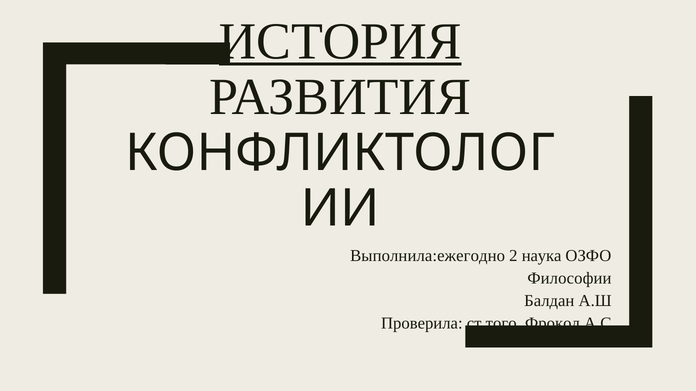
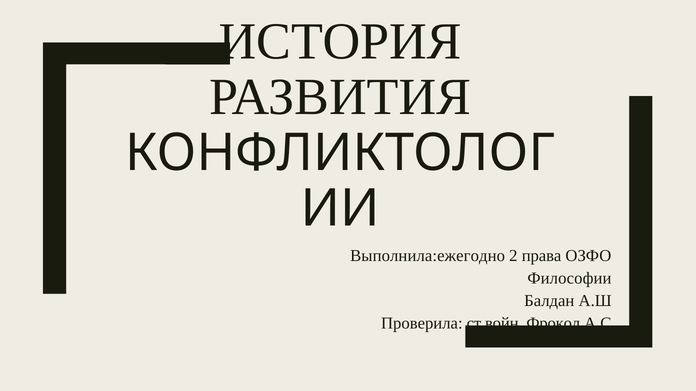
ИСТОРИЯ underline: present -> none (340, 42)
наука: наука -> права (542, 256)
ст.того.,Фрокол: ст.того.,Фрокол -> ст.войн.,Фрокол (523, 323)
